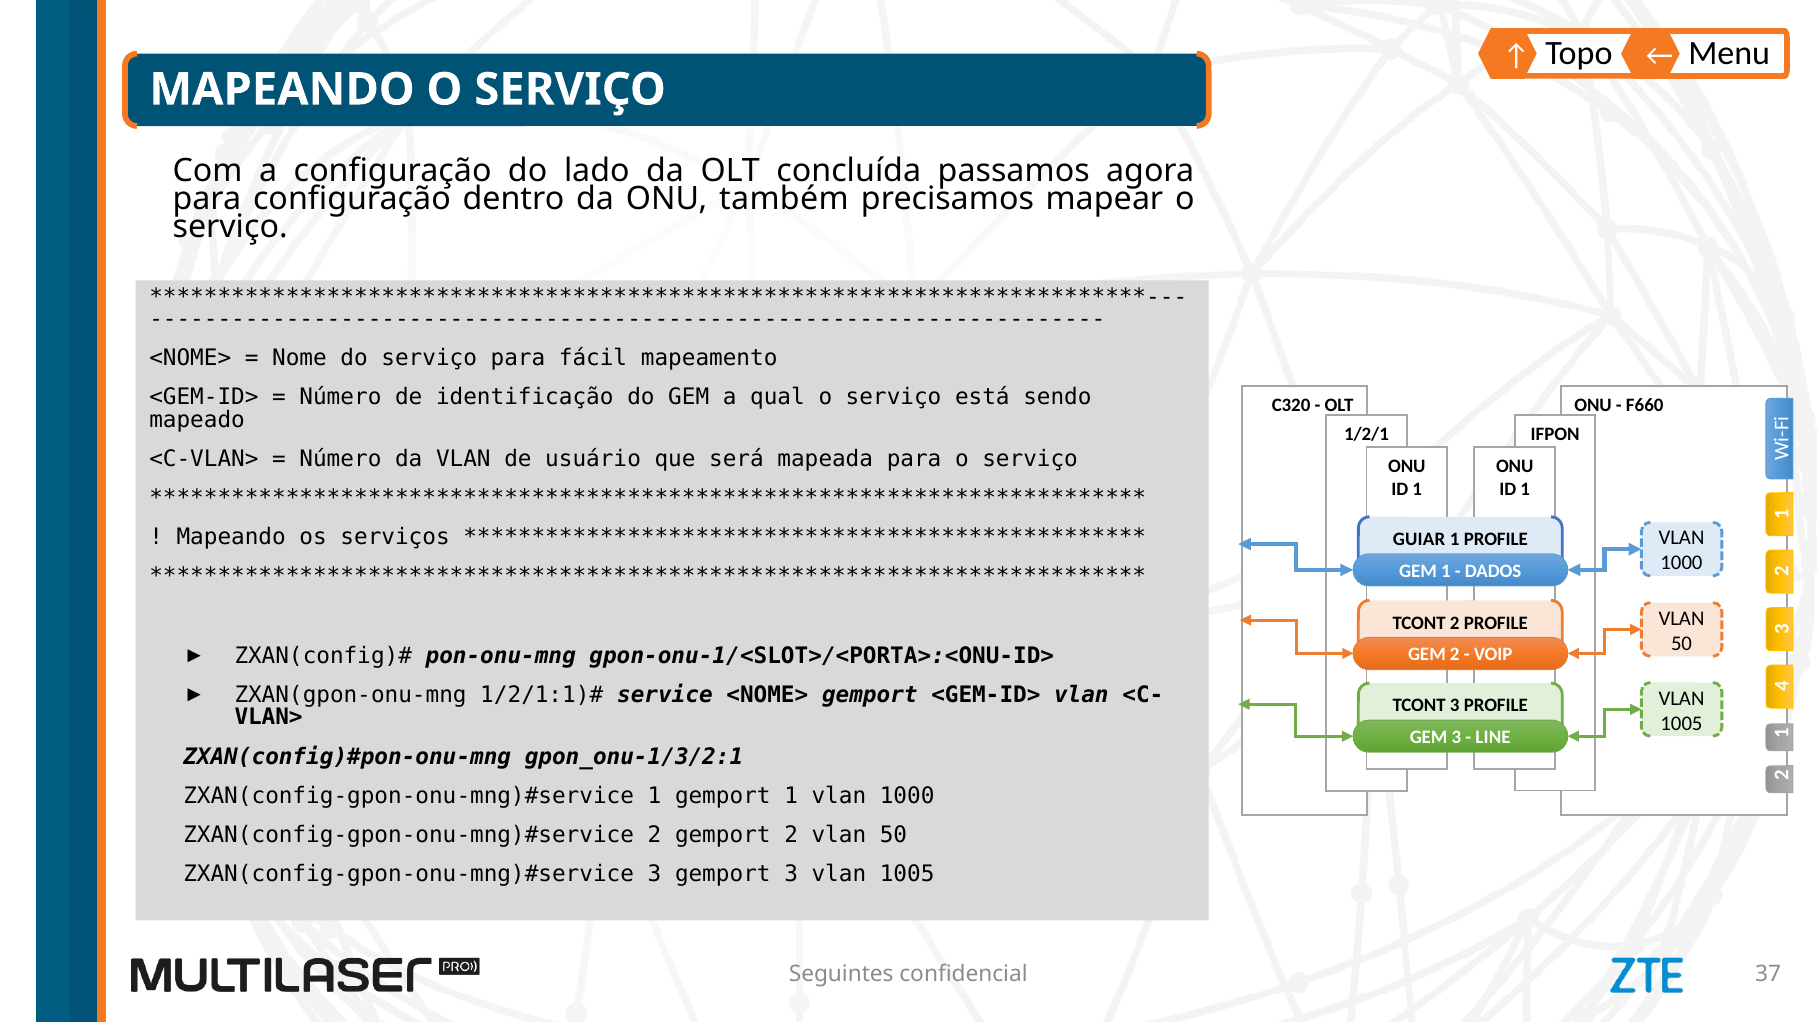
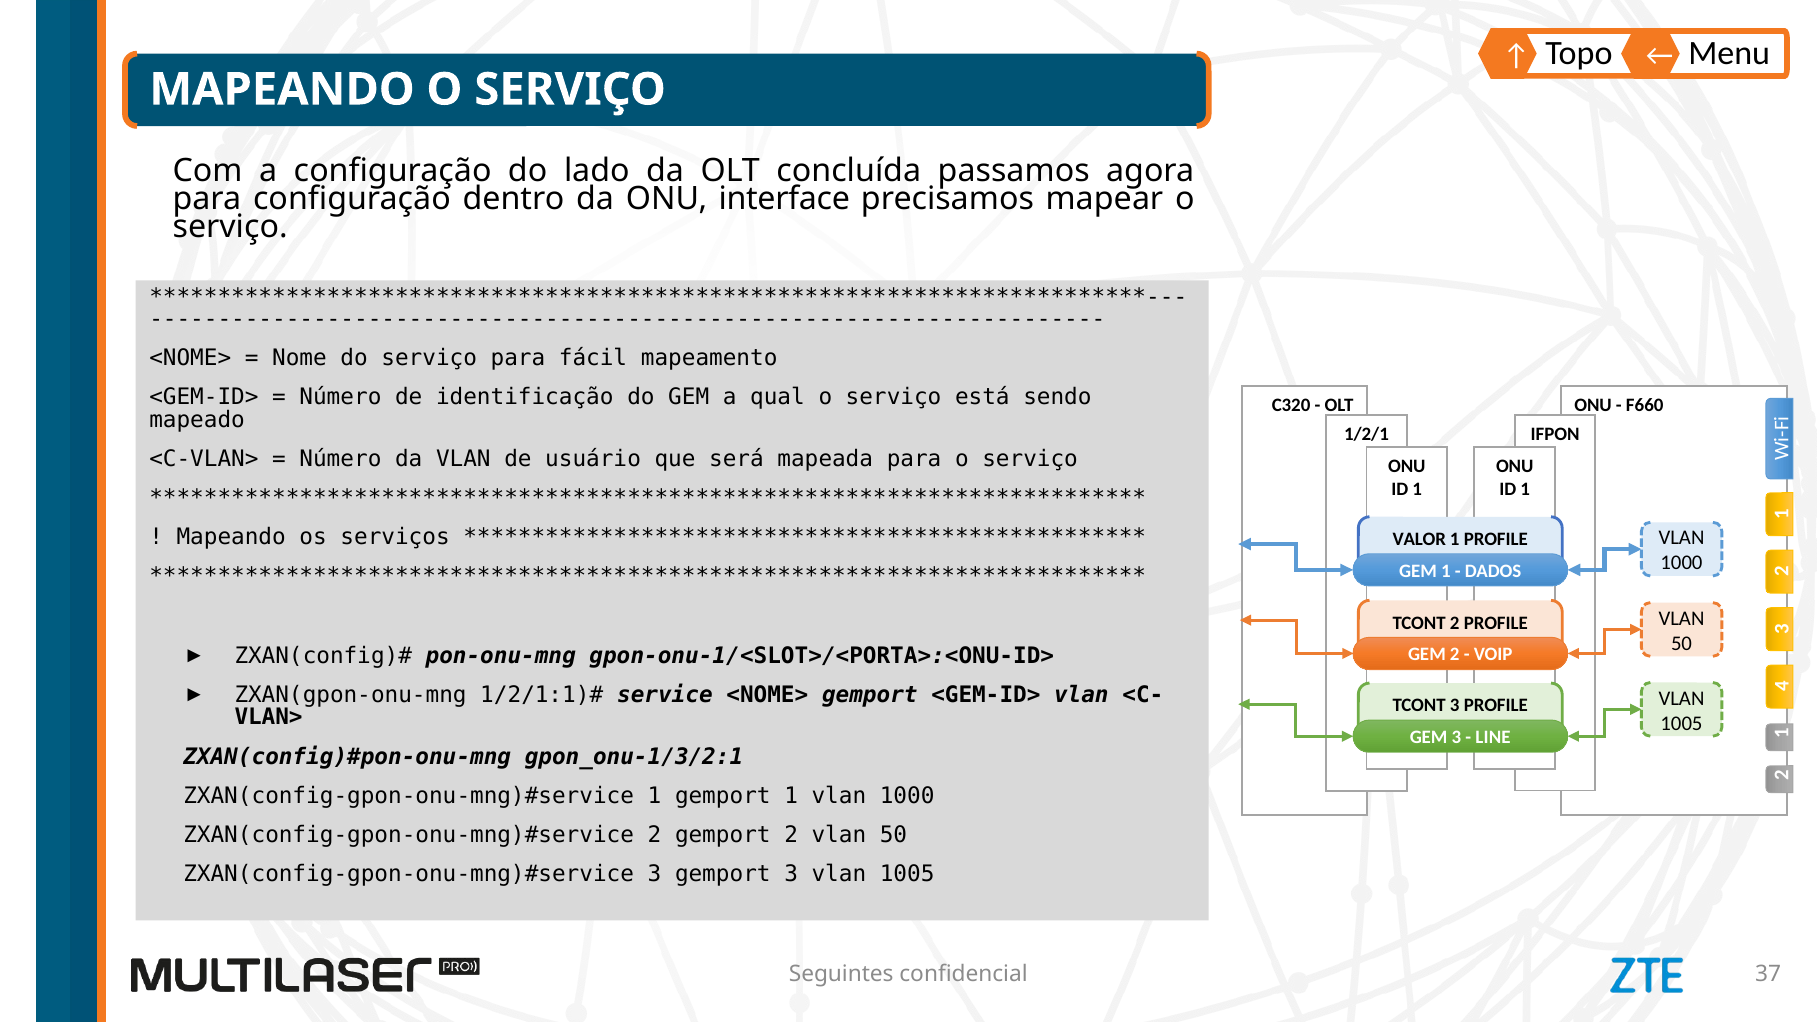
também: também -> interface (784, 199)
GUIAR: GUIAR -> VALOR (1419, 539)
